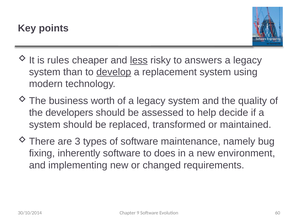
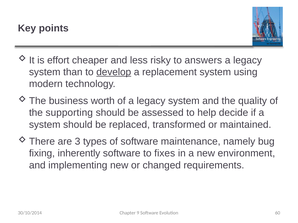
rules: rules -> effort (58, 60)
less underline: present -> none (139, 60)
developers: developers -> supporting (69, 113)
does: does -> fixes (165, 154)
